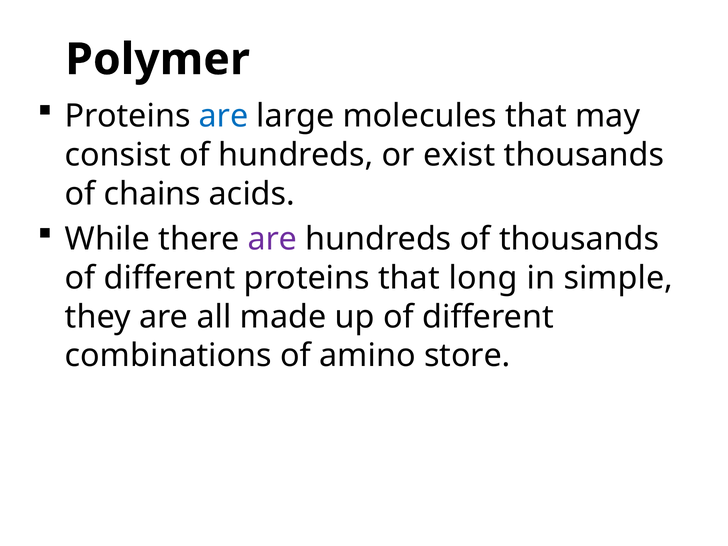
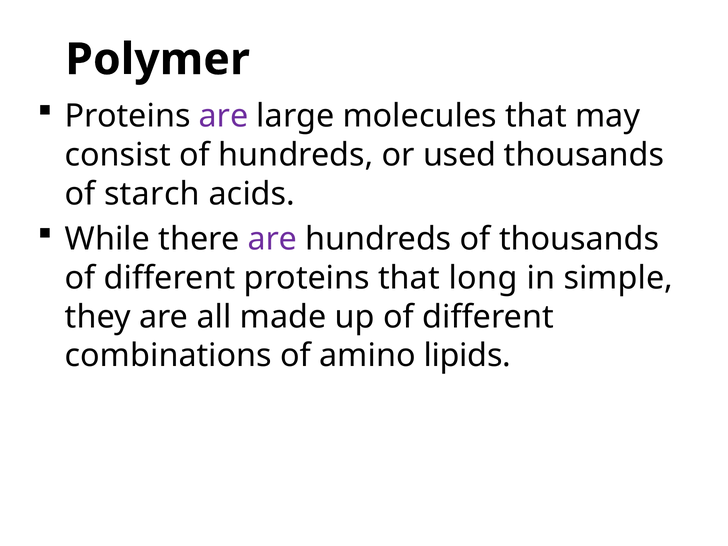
are colour: blue -> purple (224, 116)
exist: exist -> used (460, 155)
chains: chains -> starch (152, 194)
store: store -> lipids (467, 356)
